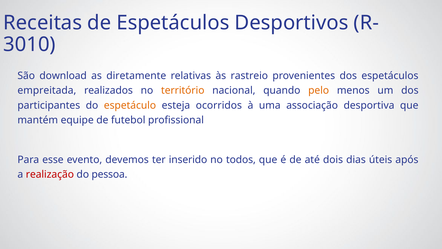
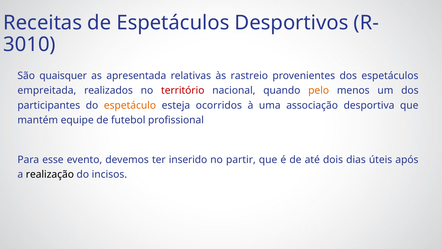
download: download -> quaisquer (63, 76)
diretamente: diretamente -> apresentada (136, 76)
território colour: orange -> red (183, 90)
todos: todos -> partir (241, 160)
realização colour: red -> black (50, 174)
pessoa: pessoa -> incisos (109, 174)
